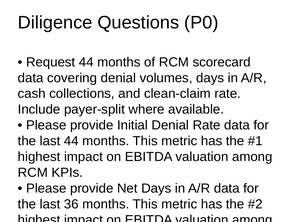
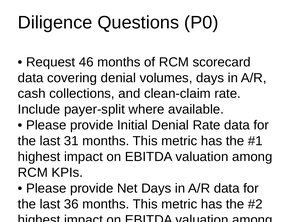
Request 44: 44 -> 46 (86, 62)
last 44: 44 -> 31 (71, 142)
